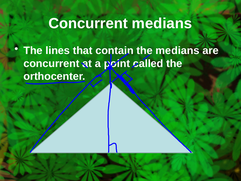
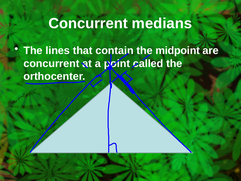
medians: medians -> midpoint (178, 51)
